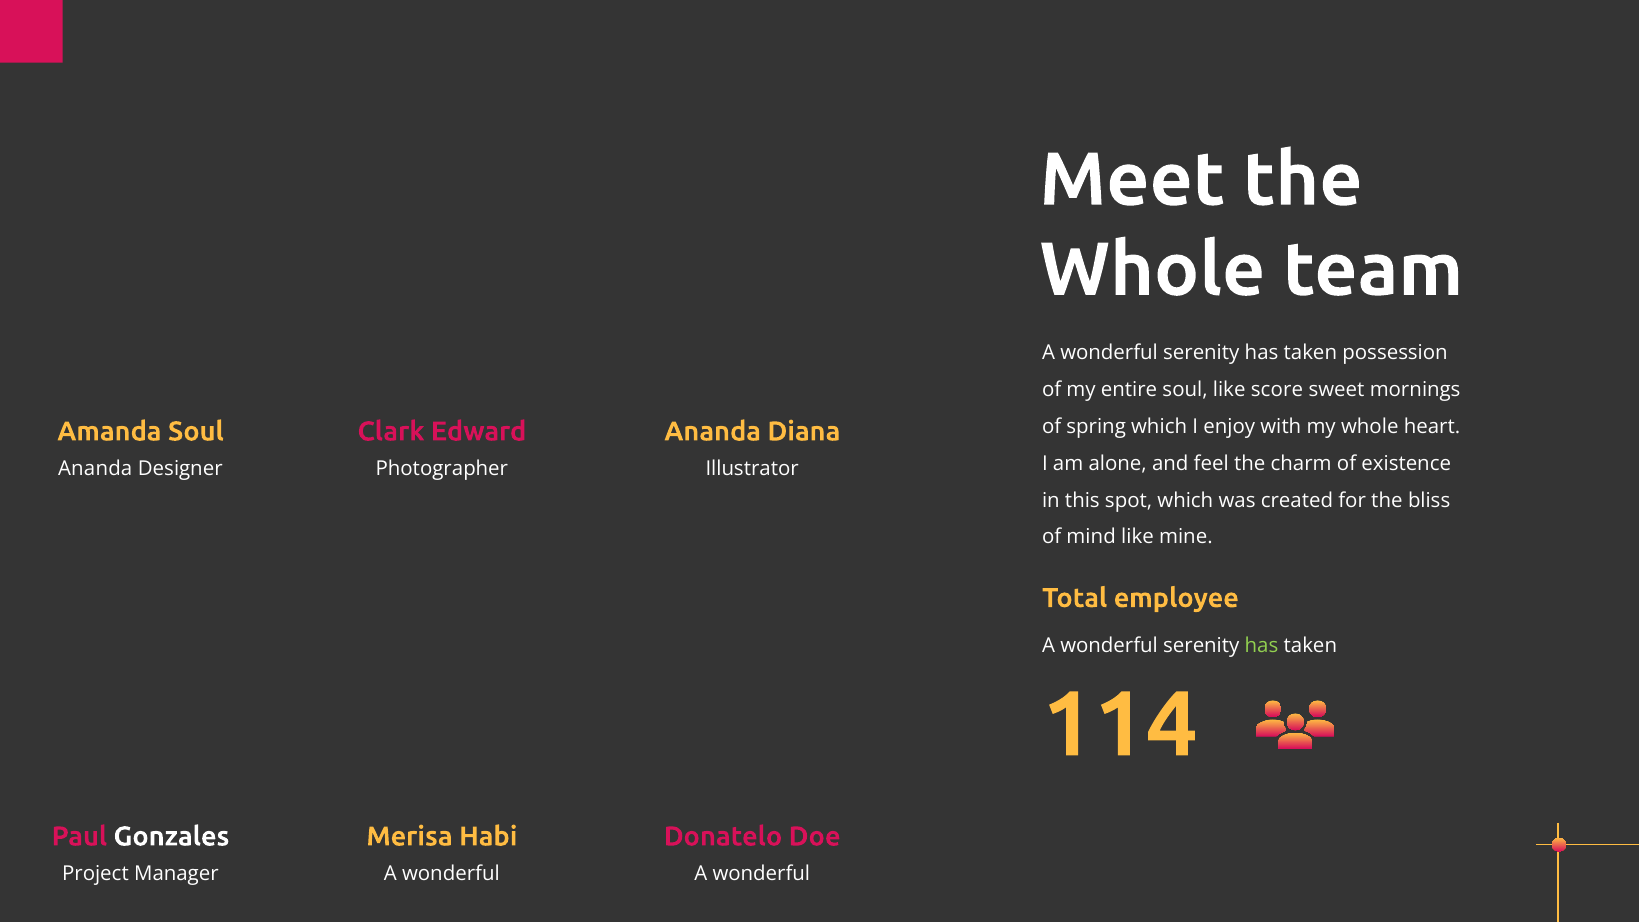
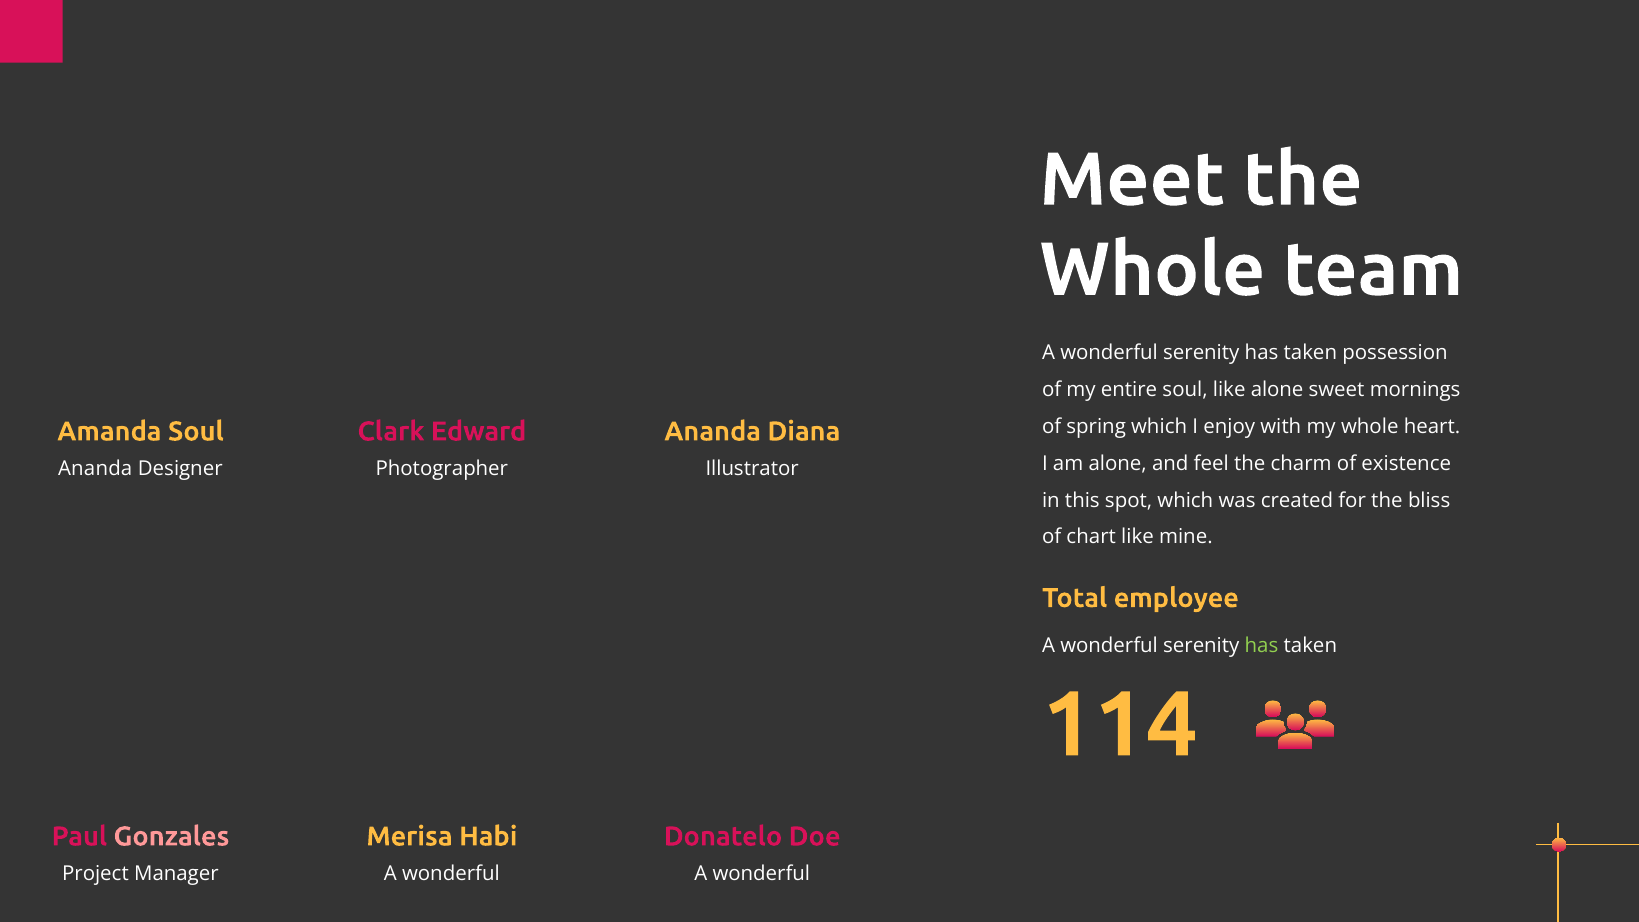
like score: score -> alone (1277, 390)
mind: mind -> chart (1091, 537)
Gonzales colour: white -> pink (171, 836)
